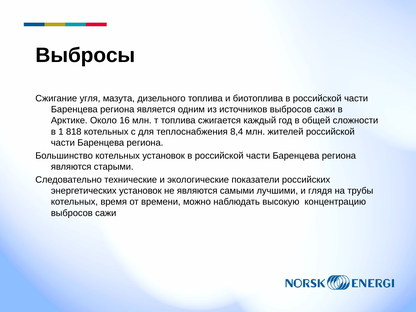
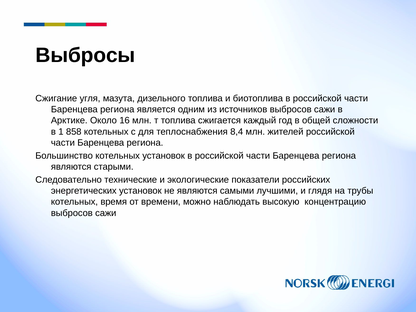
818: 818 -> 858 (74, 132)
